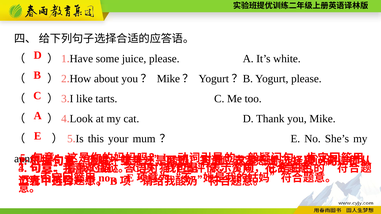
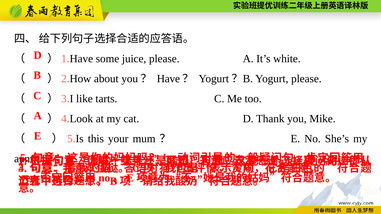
Mike: Mike -> Have (168, 79)
